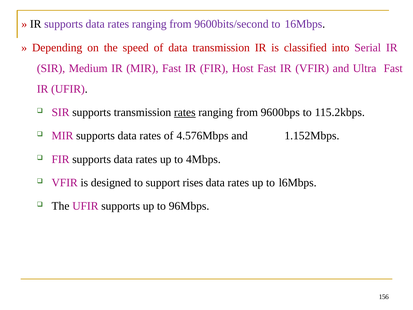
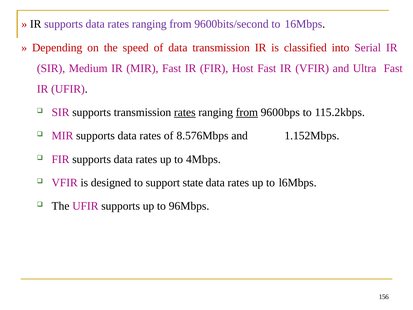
from underline: none -> present (247, 112)
4.576Mbps: 4.576Mbps -> 8.576Mbps (203, 136)
rises: rises -> state (193, 183)
